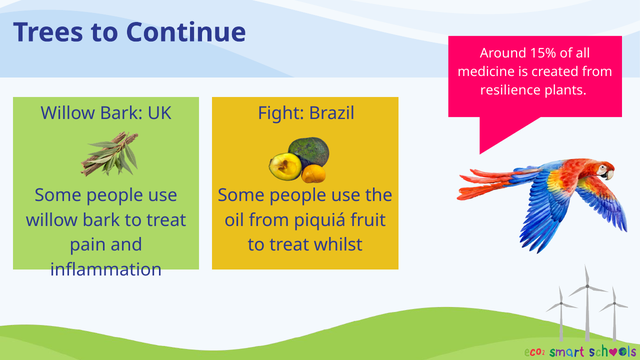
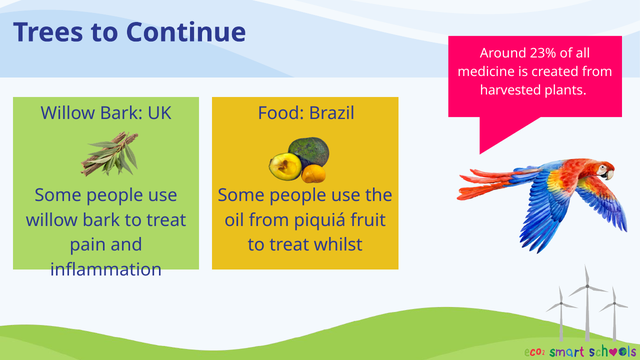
15%: 15% -> 23% (543, 53)
resilience: resilience -> harvested (511, 91)
Fight: Fight -> Food (281, 114)
